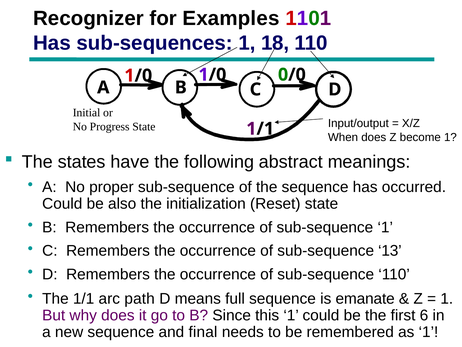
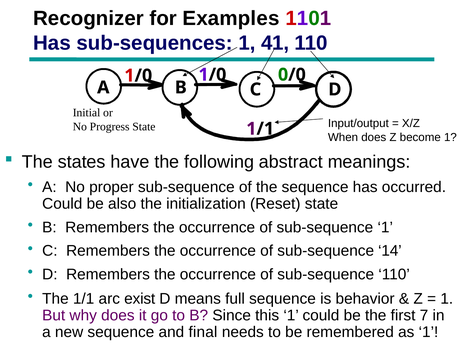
18: 18 -> 41 (275, 43)
13: 13 -> 14 (390, 251)
path: path -> exist (140, 298)
emanate: emanate -> behavior (365, 298)
6: 6 -> 7 (424, 315)
